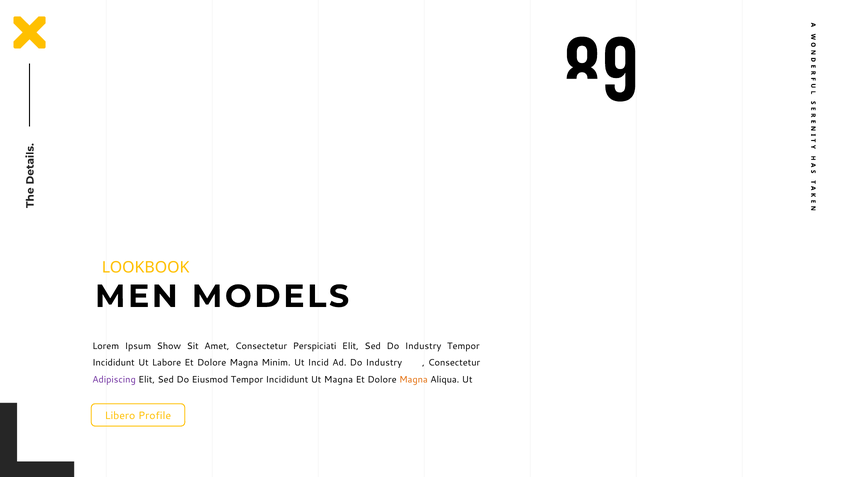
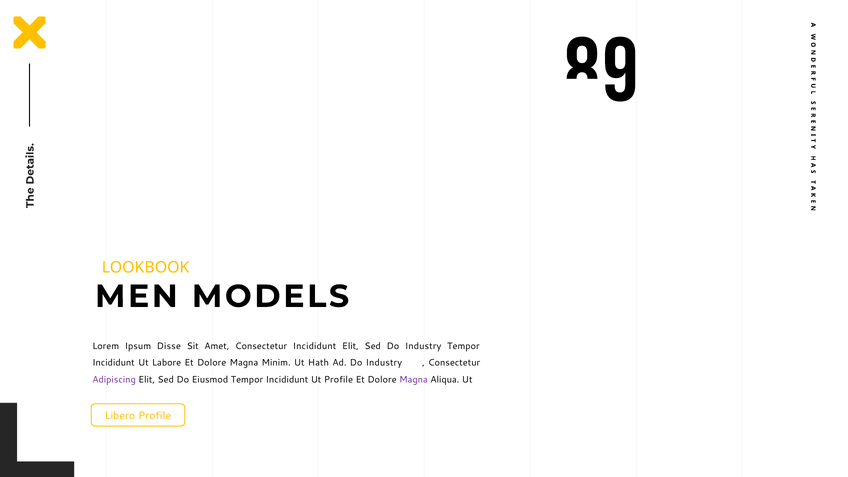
Show: Show -> Disse (169, 346)
Consectetur Perspiciati: Perspiciati -> Incididunt (315, 346)
Incid: Incid -> Hath (318, 363)
Ut Magna: Magna -> Profile (338, 379)
Magna colour: orange -> purple (413, 379)
